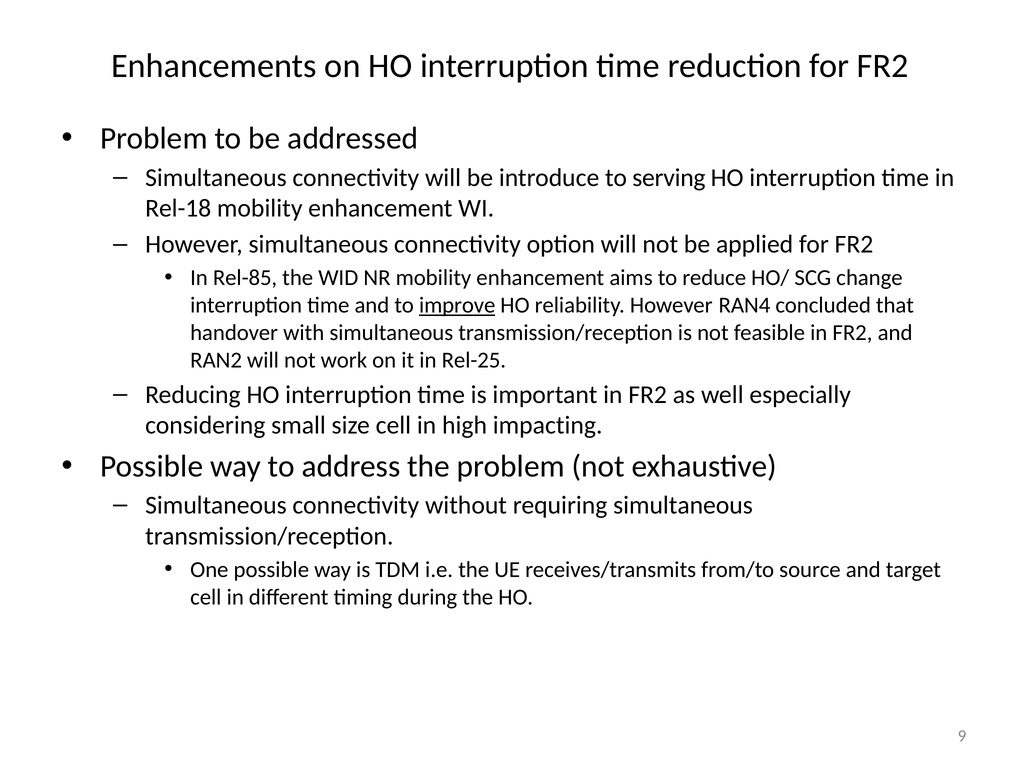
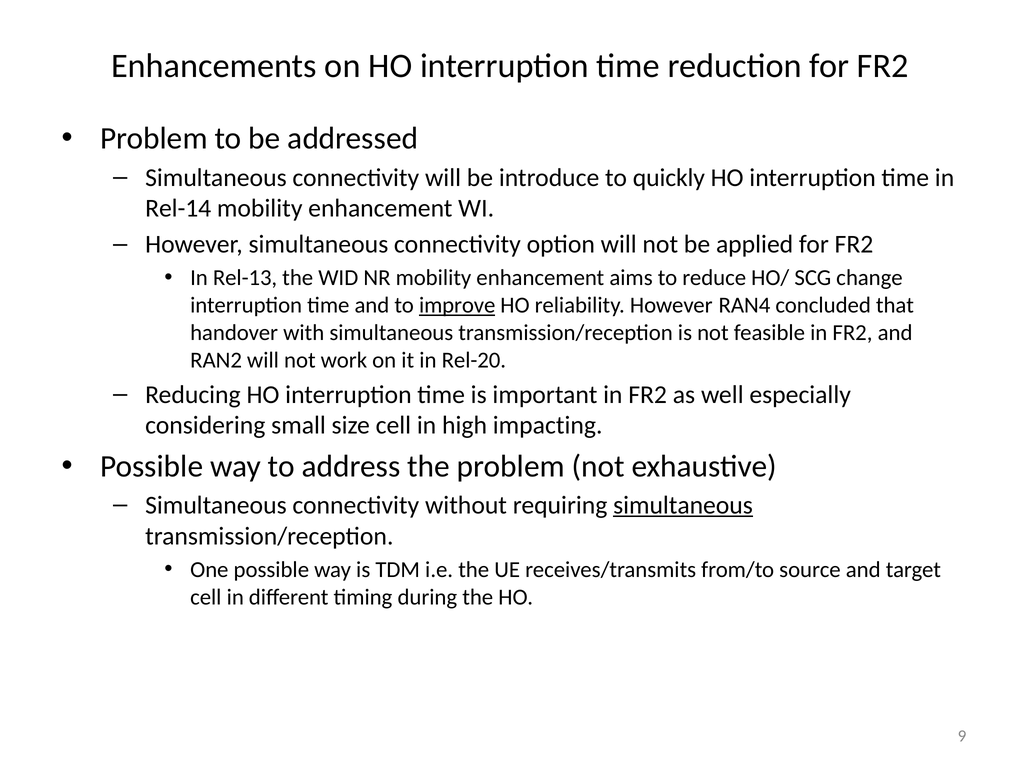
serving: serving -> quickly (669, 178)
Rel-18: Rel-18 -> Rel-14 (178, 208)
Rel-85: Rel-85 -> Rel-13 (245, 278)
Rel-25: Rel-25 -> Rel-20 (474, 360)
simultaneous underline: none -> present (683, 505)
